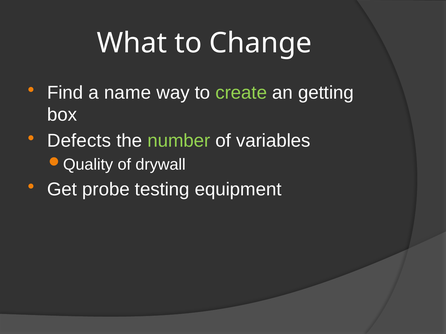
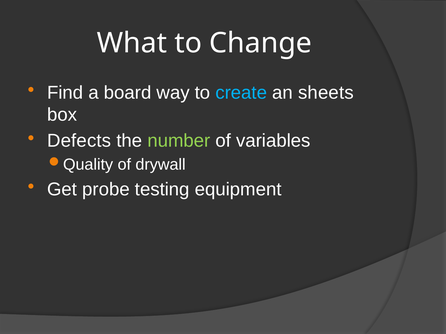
name: name -> board (128, 93)
create colour: light green -> light blue (241, 93)
getting: getting -> sheets (326, 93)
